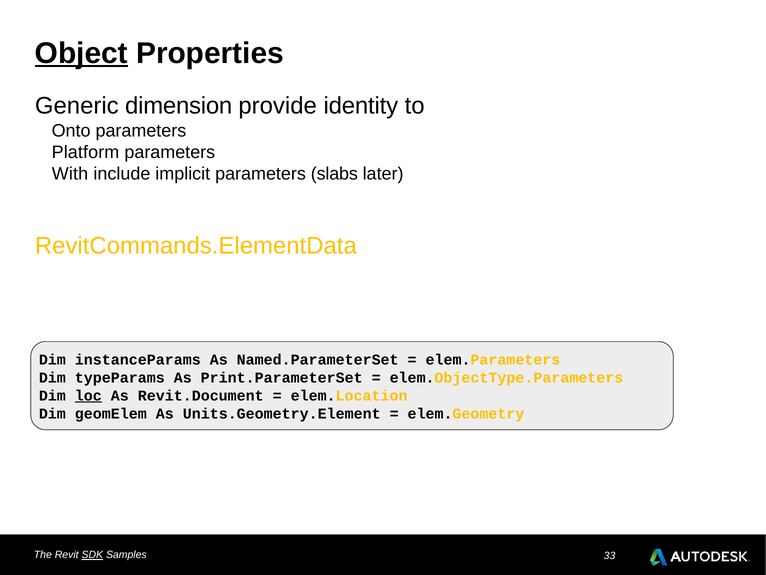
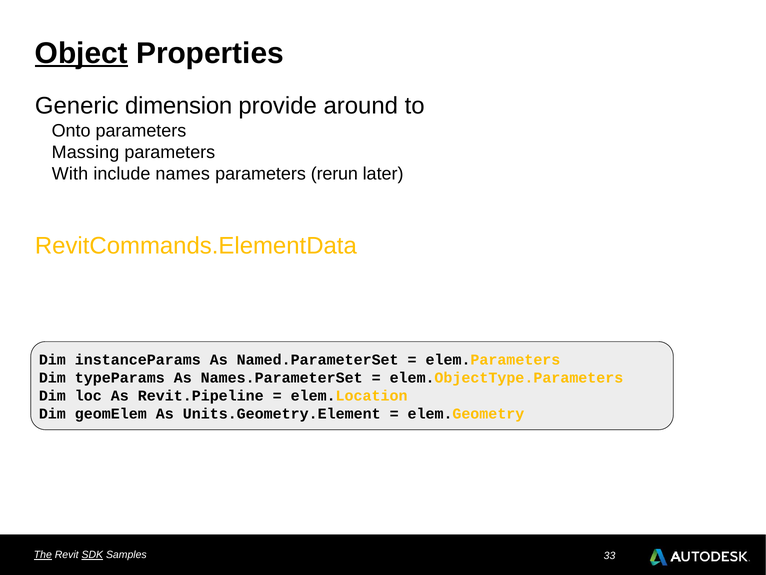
identity: identity -> around (361, 106)
Platform: Platform -> Massing (85, 152)
implicit: implicit -> names (183, 174)
slabs: slabs -> rerun (334, 174)
Print.ParameterSet: Print.ParameterSet -> Names.ParameterSet (282, 377)
loc underline: present -> none (88, 395)
Revit.Document: Revit.Document -> Revit.Pipeline (201, 395)
The underline: none -> present (43, 554)
